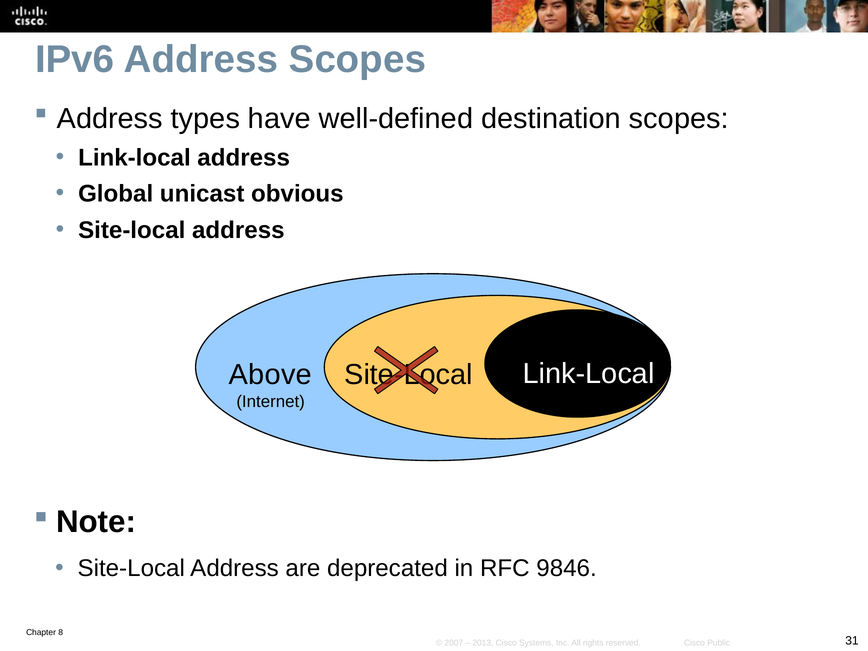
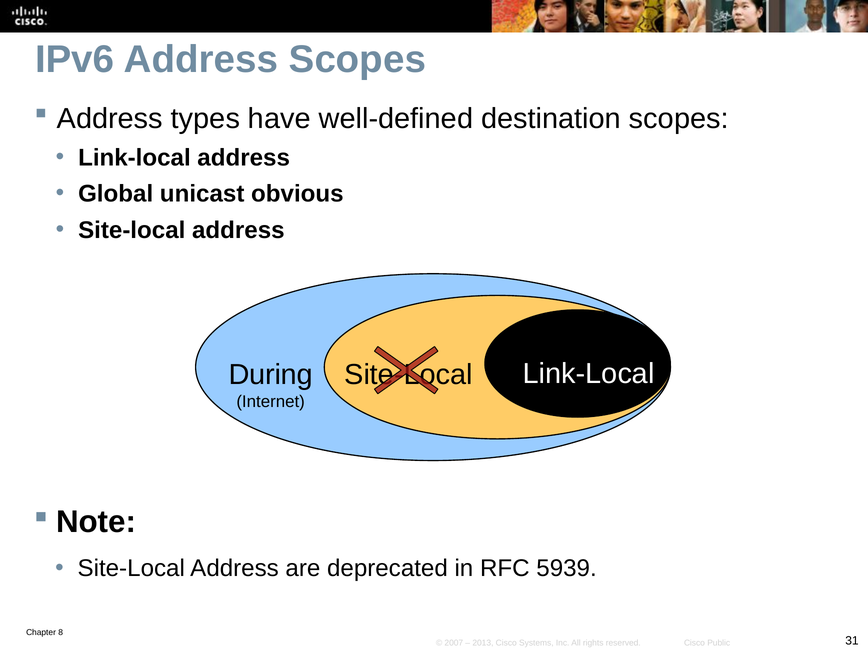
Above: Above -> During (271, 375)
9846: 9846 -> 5939 (567, 569)
